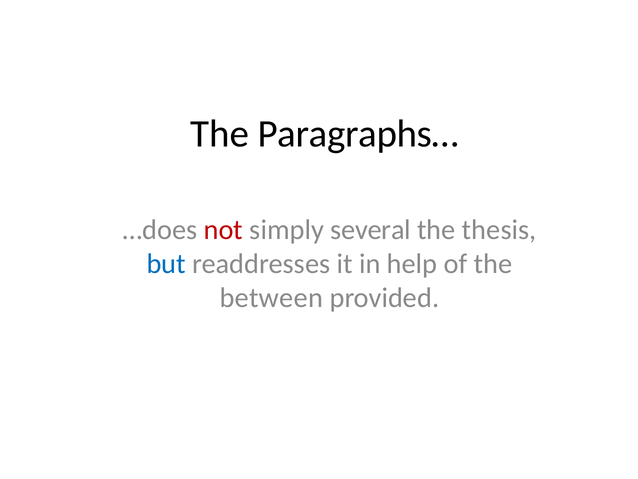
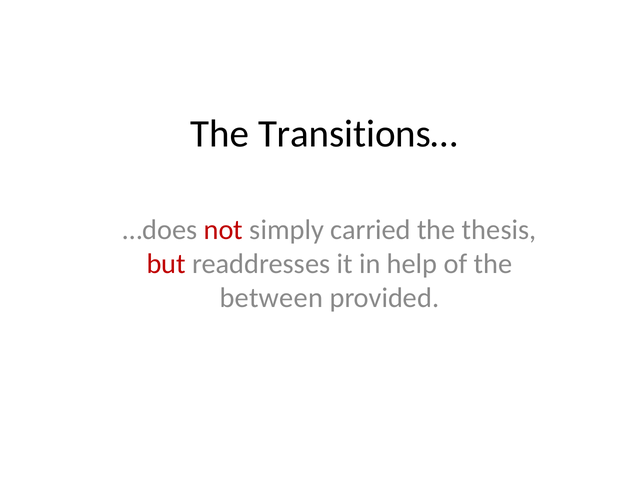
Paragraphs…: Paragraphs… -> Transitions… (358, 134)
several: several -> carried (371, 230)
but colour: blue -> red (166, 264)
